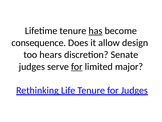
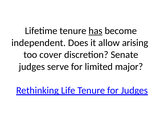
consequence: consequence -> independent (39, 43)
design: design -> arising (135, 43)
hears: hears -> cover (51, 54)
for underline: present -> none (77, 66)
